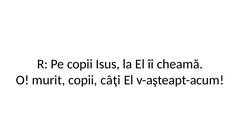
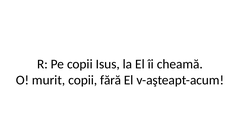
câţi: câţi -> fără (111, 80)
